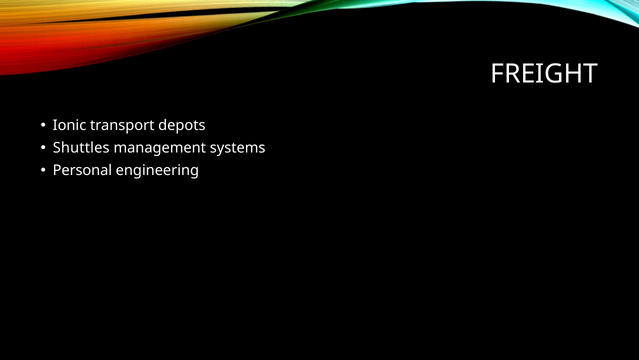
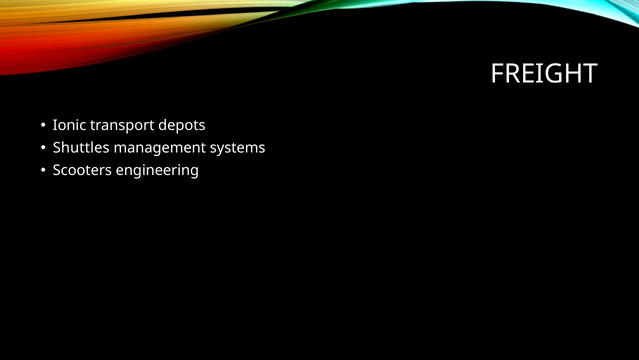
Personal: Personal -> Scooters (82, 170)
